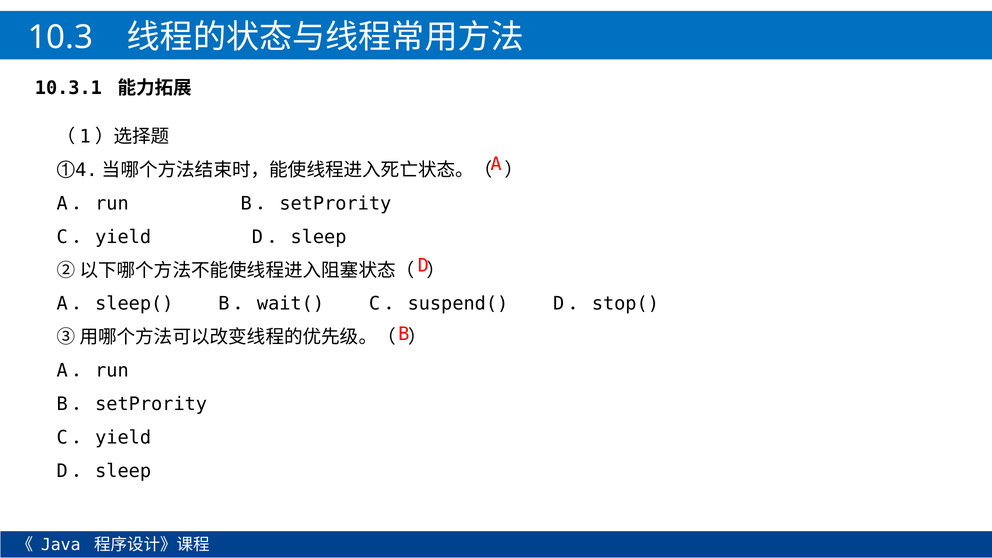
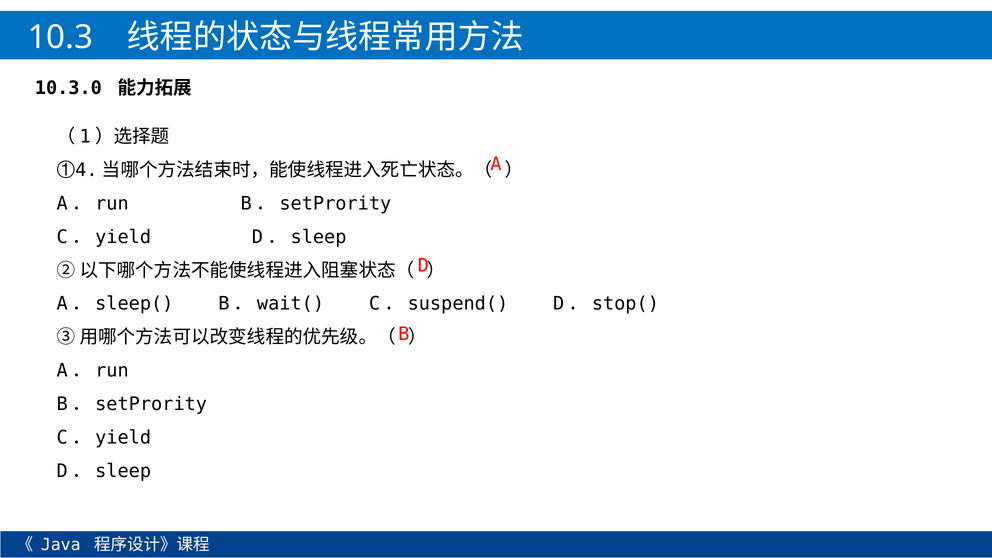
10.3.1: 10.3.1 -> 10.3.0 (68, 88)
